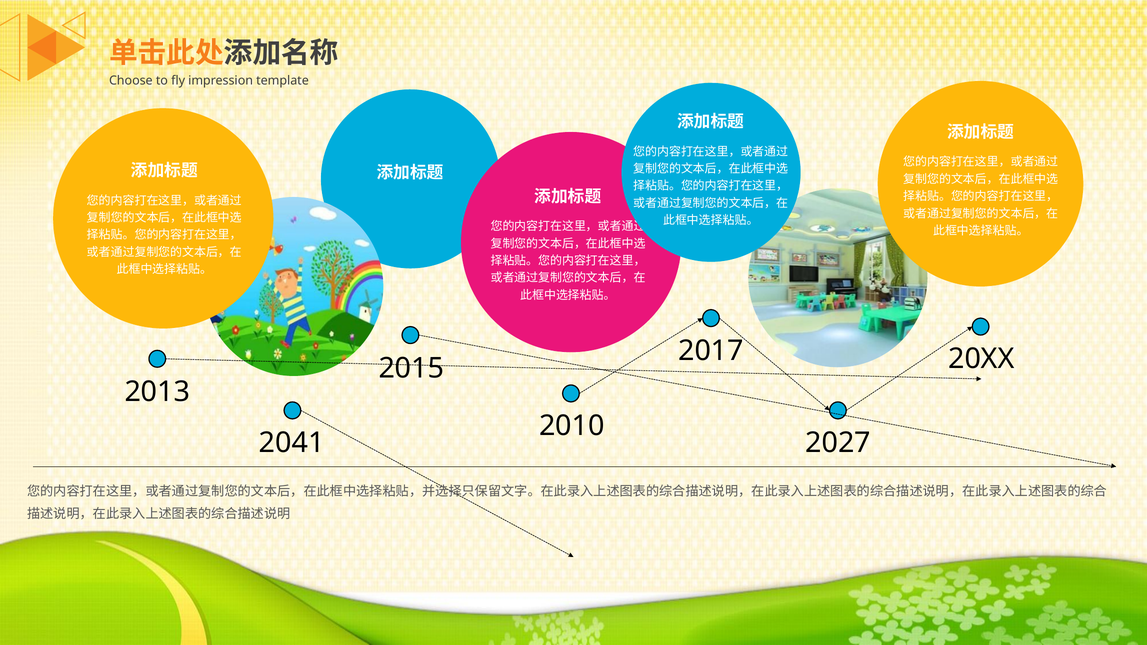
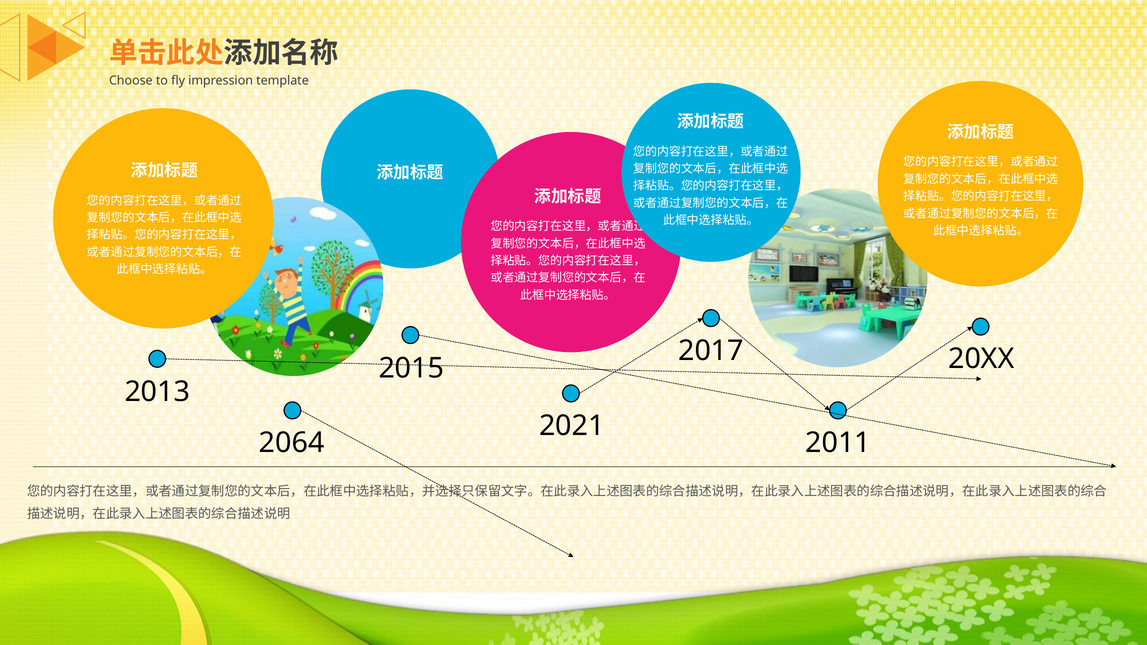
2010: 2010 -> 2021 (572, 426)
2041: 2041 -> 2064 (292, 443)
2027: 2027 -> 2011 (838, 443)
